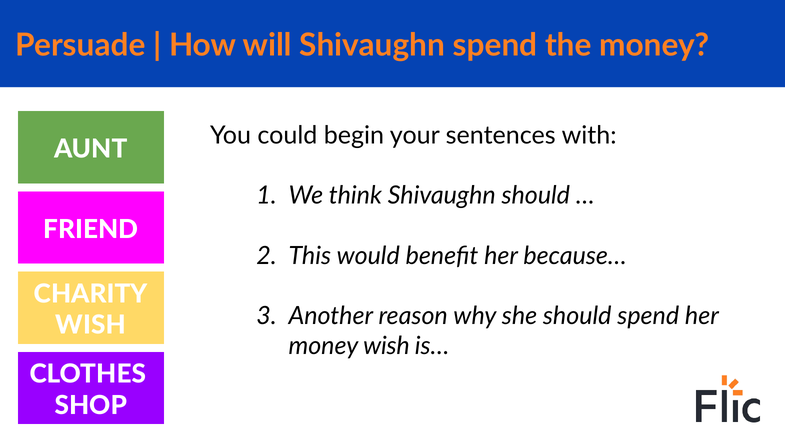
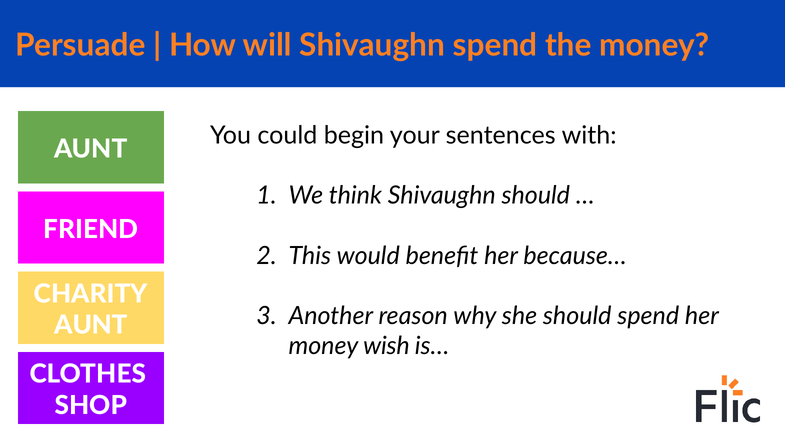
WISH: WISH -> AUNT (91, 325)
